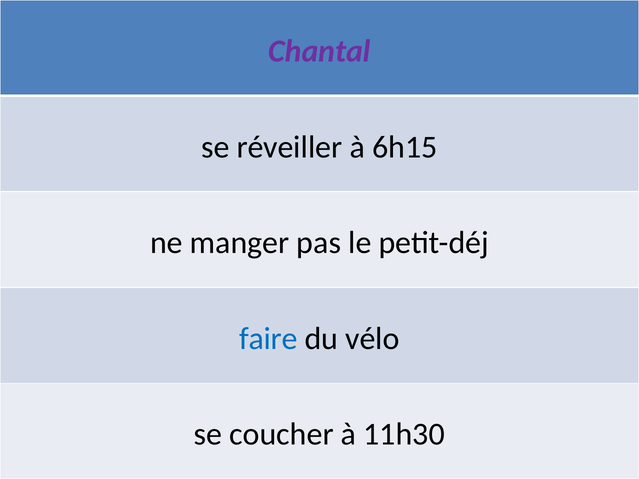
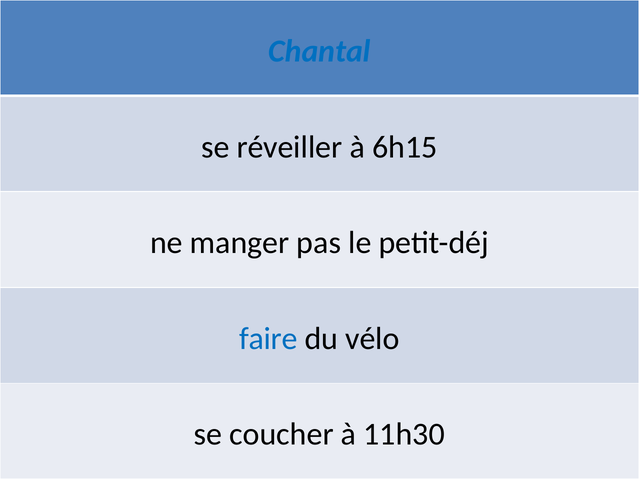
Chantal colour: purple -> blue (320, 51)
